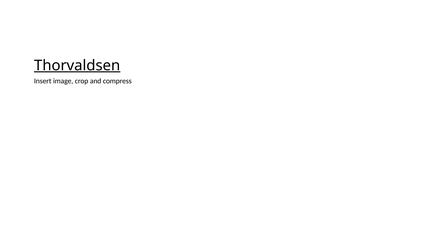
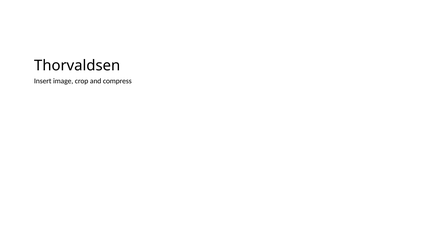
Thorvaldsen underline: present -> none (77, 65)
